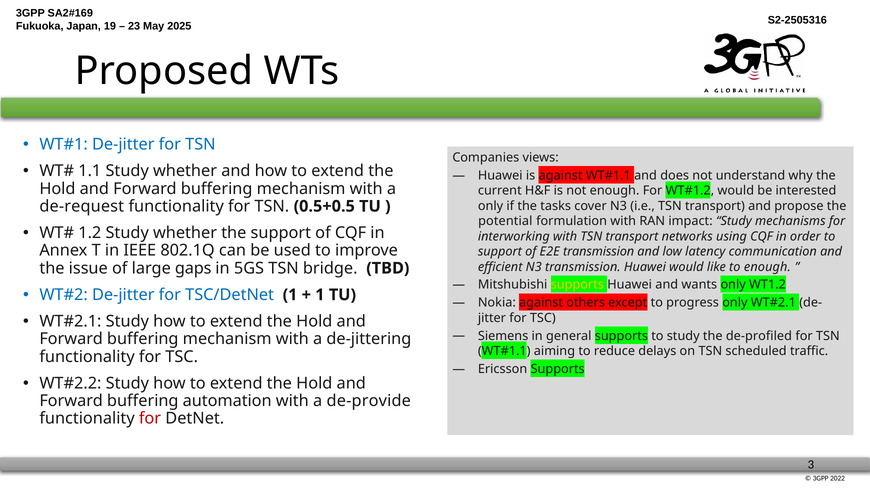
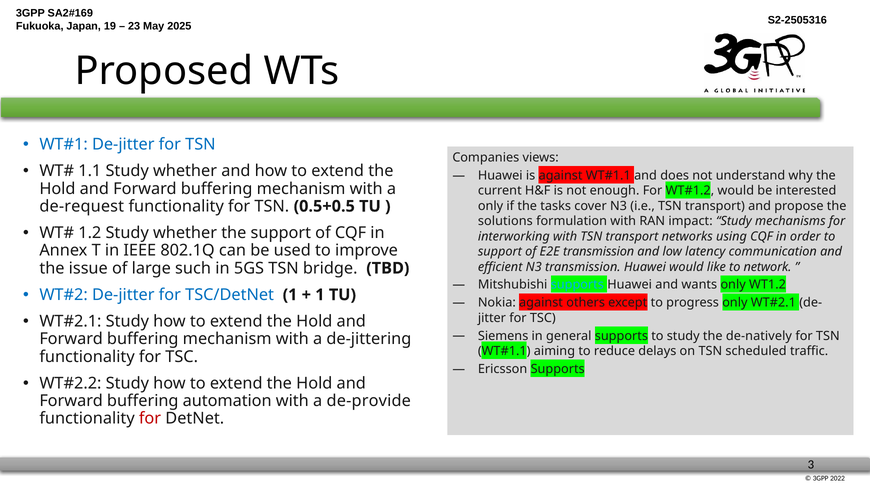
potential: potential -> solutions (505, 221)
to enough: enough -> network (768, 267)
gaps: gaps -> such (193, 268)
supports colour: yellow -> light blue (577, 285)
de-profiled: de-profiled -> de-natively (759, 336)
